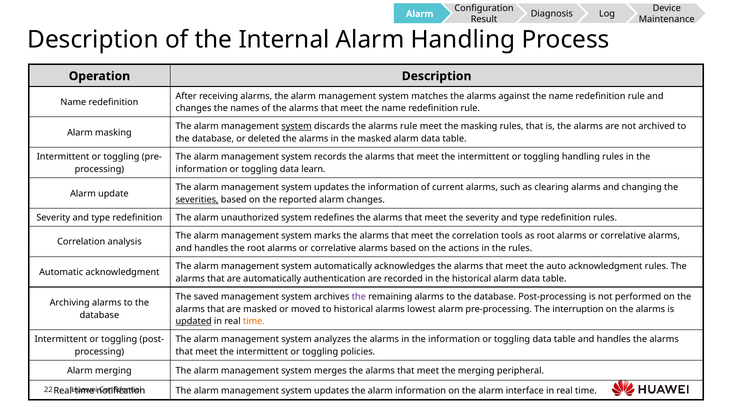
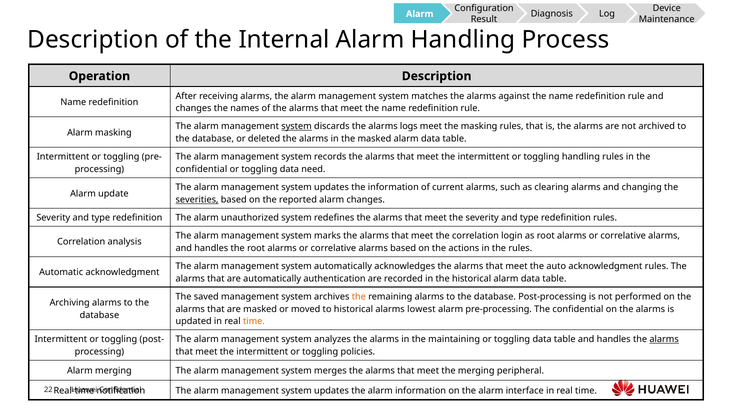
alarms rule: rule -> logs (409, 126)
information: information -> confidential (201, 169)
learn: learn -> need (313, 169)
tools: tools -> login (512, 236)
the colour: purple -> orange (359, 296)
pre-processing The interruption: interruption -> confidential (578, 309)
updated underline: present -> none (194, 321)
alarms in the information: information -> maintaining (454, 339)
alarms underline: none -> present (664, 339)
